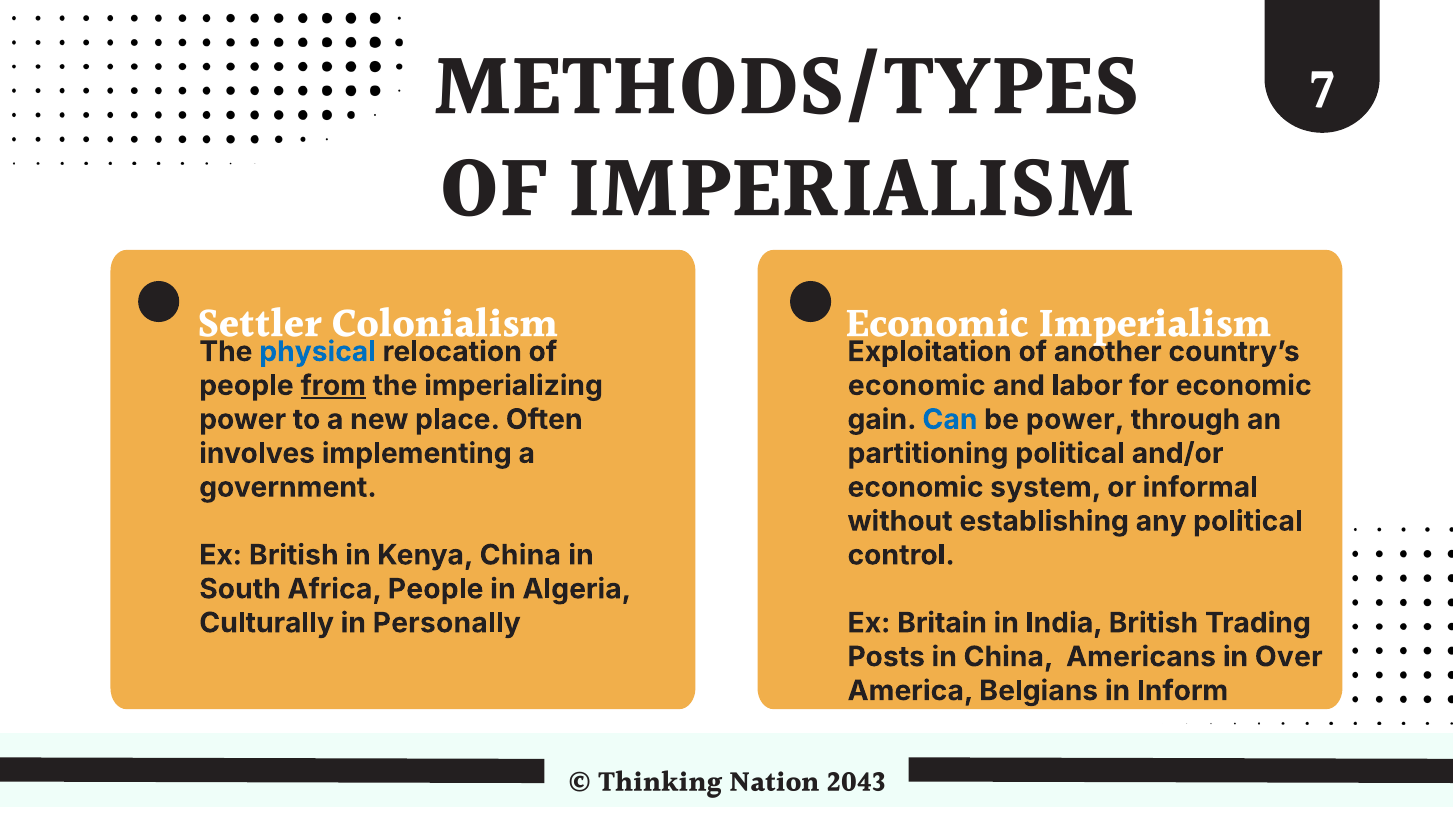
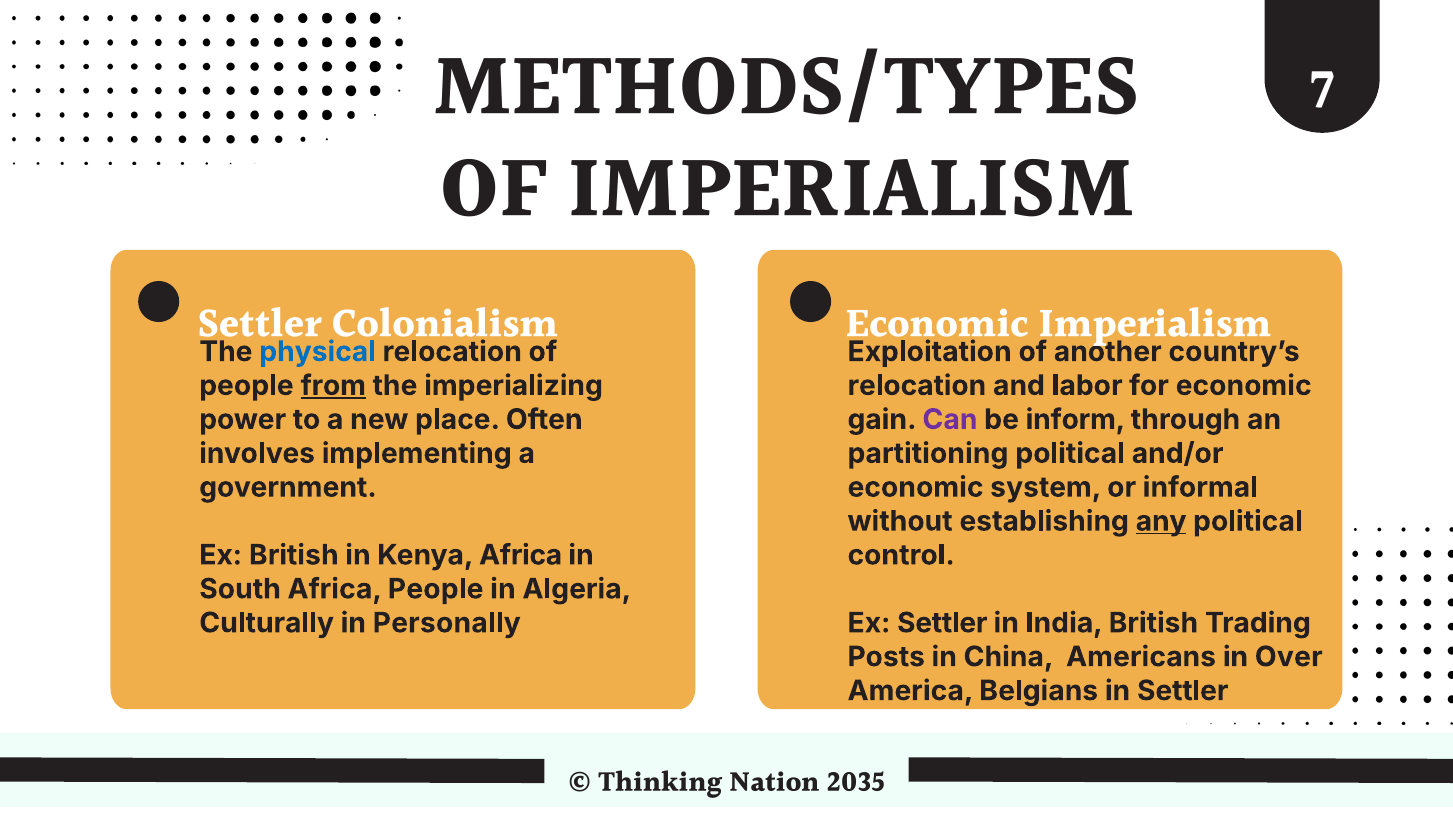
economic: economic -> relocation (917, 386)
Can colour: blue -> purple (950, 420)
be power: power -> inform (1075, 420)
any underline: none -> present (1161, 521)
Kenya China: China -> Africa (521, 555)
Ex Britain: Britain -> Settler (942, 623)
in Inform: Inform -> Settler (1183, 691)
2043: 2043 -> 2035 (856, 784)
